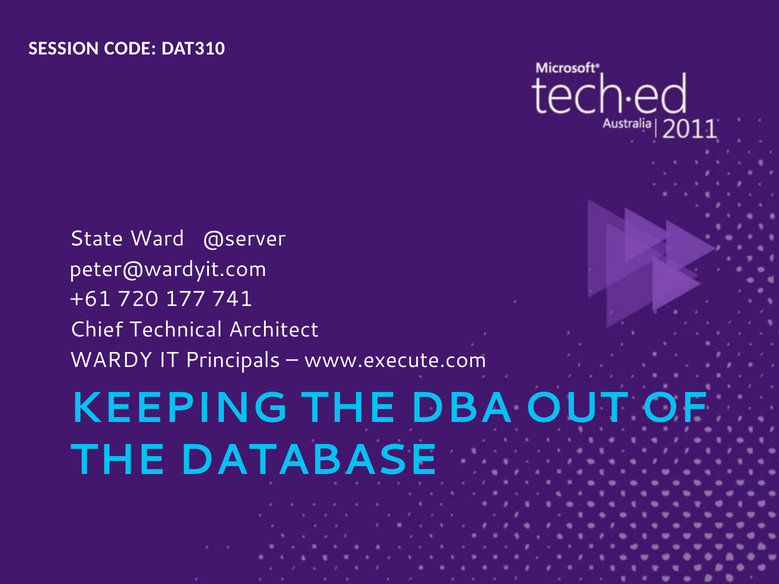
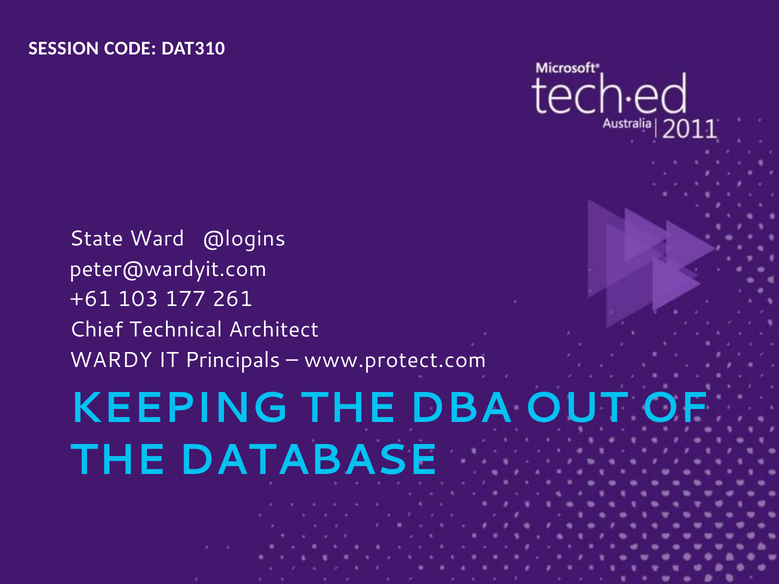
@server: @server -> @logins (244, 239)
720: 720 -> 103 (138, 299)
741: 741 -> 261 (232, 299)
www.execute.com: www.execute.com -> www.protect.com (395, 360)
